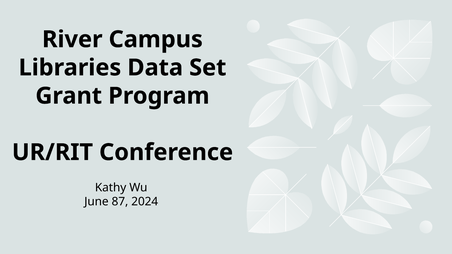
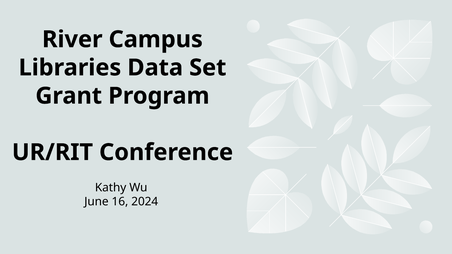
87: 87 -> 16 (120, 202)
